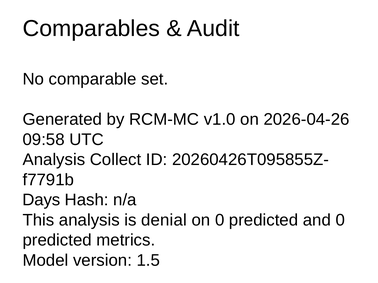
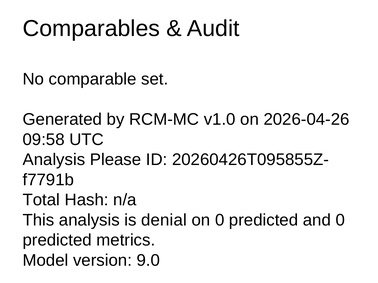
Collect: Collect -> Please (116, 160)
Days: Days -> Total (41, 200)
1.5: 1.5 -> 9.0 (148, 261)
